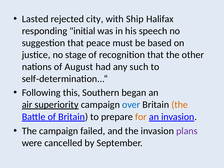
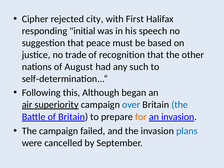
Lasted: Lasted -> Cipher (35, 19)
Ship: Ship -> First (135, 19)
stage: stage -> trade (76, 55)
Southern: Southern -> Although (101, 93)
the colour: orange -> blue (180, 105)
plans colour: purple -> blue (187, 131)
